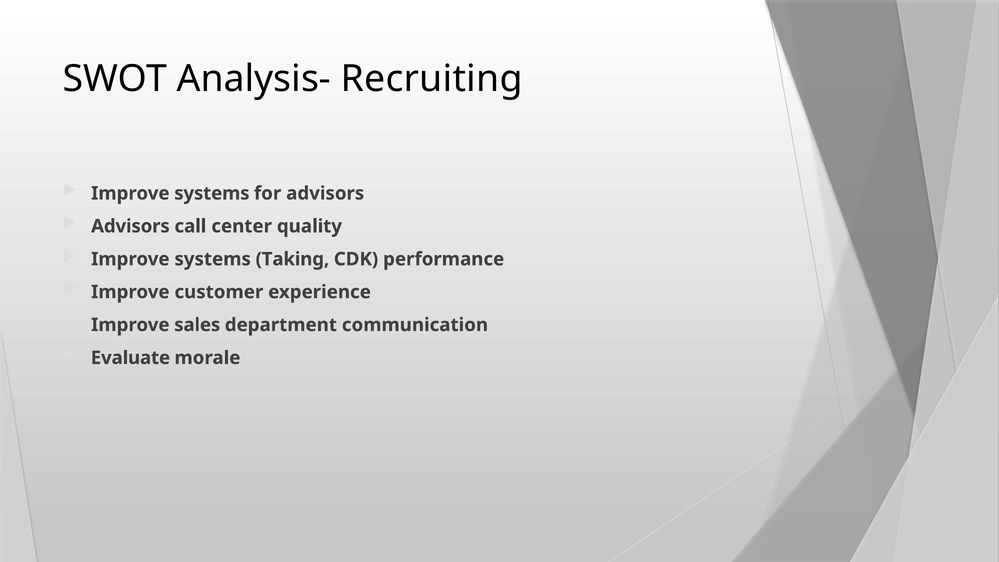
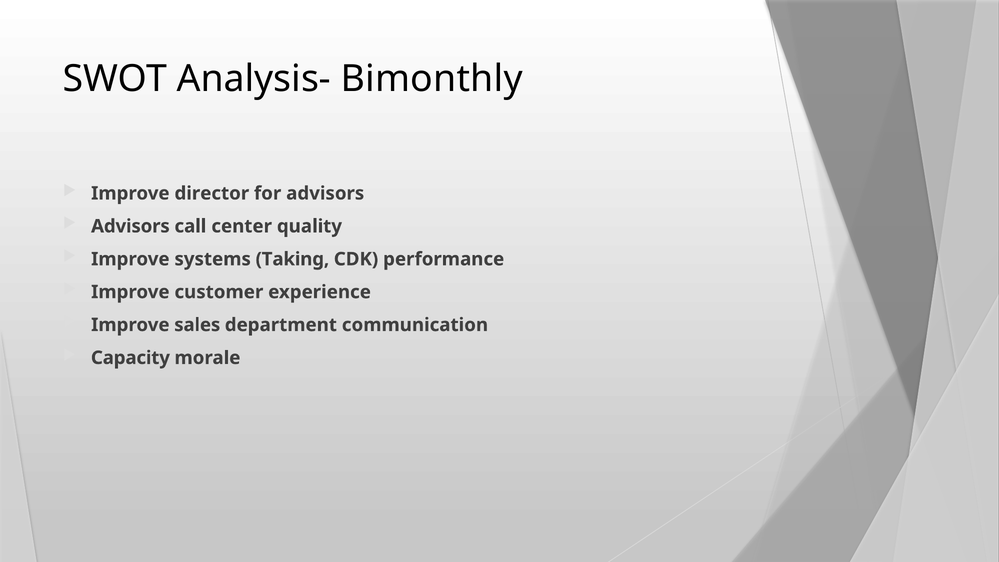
Recruiting: Recruiting -> Bimonthly (432, 79)
systems: systems -> director (212, 193)
Evaluate: Evaluate -> Capacity (130, 358)
